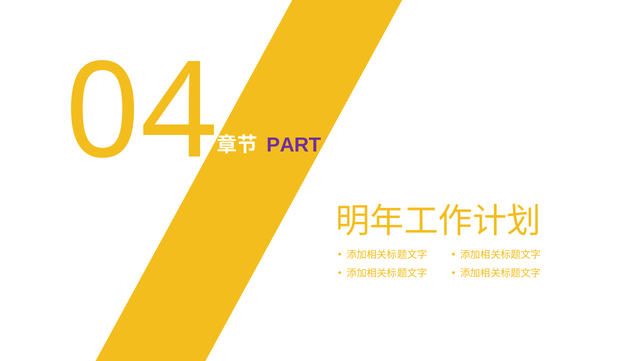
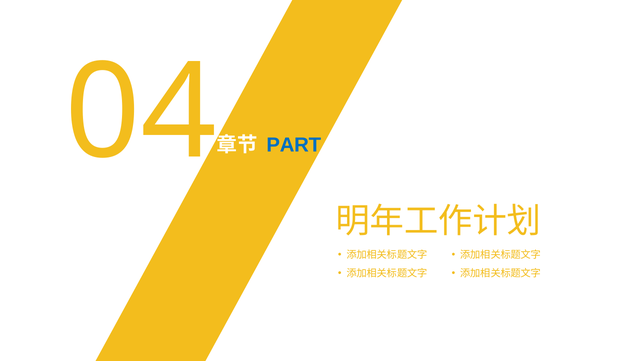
PART colour: purple -> blue (294, 145)
